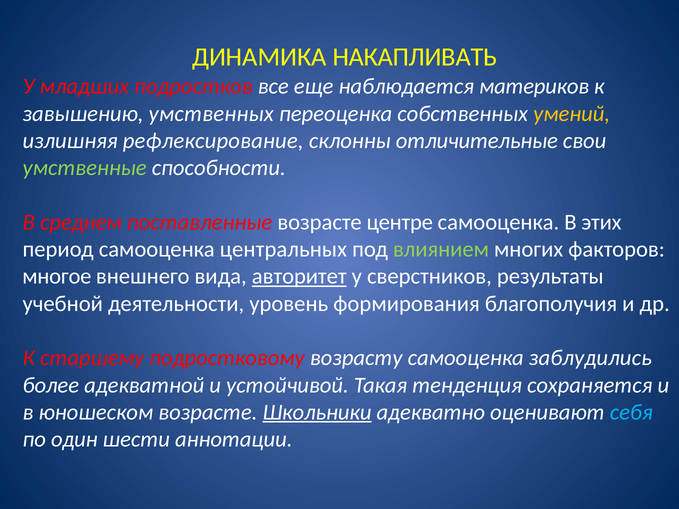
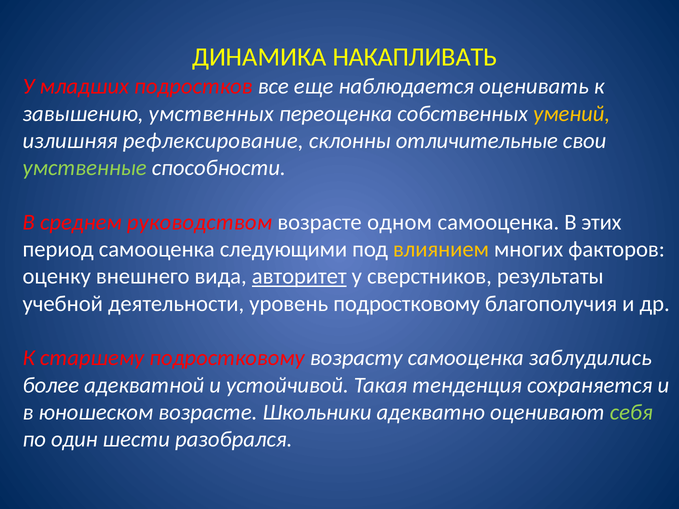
материков: материков -> оценивать (534, 86)
поставленные: поставленные -> руководством (199, 222)
центре: центре -> одном (400, 222)
центральных: центральных -> следующими (283, 249)
влиянием colour: light green -> yellow (441, 249)
многое: многое -> оценку (57, 277)
уровень формирования: формирования -> подростковому (407, 304)
Школьники underline: present -> none (317, 412)
себя colour: light blue -> light green (631, 412)
аннотации: аннотации -> разобрался (234, 440)
